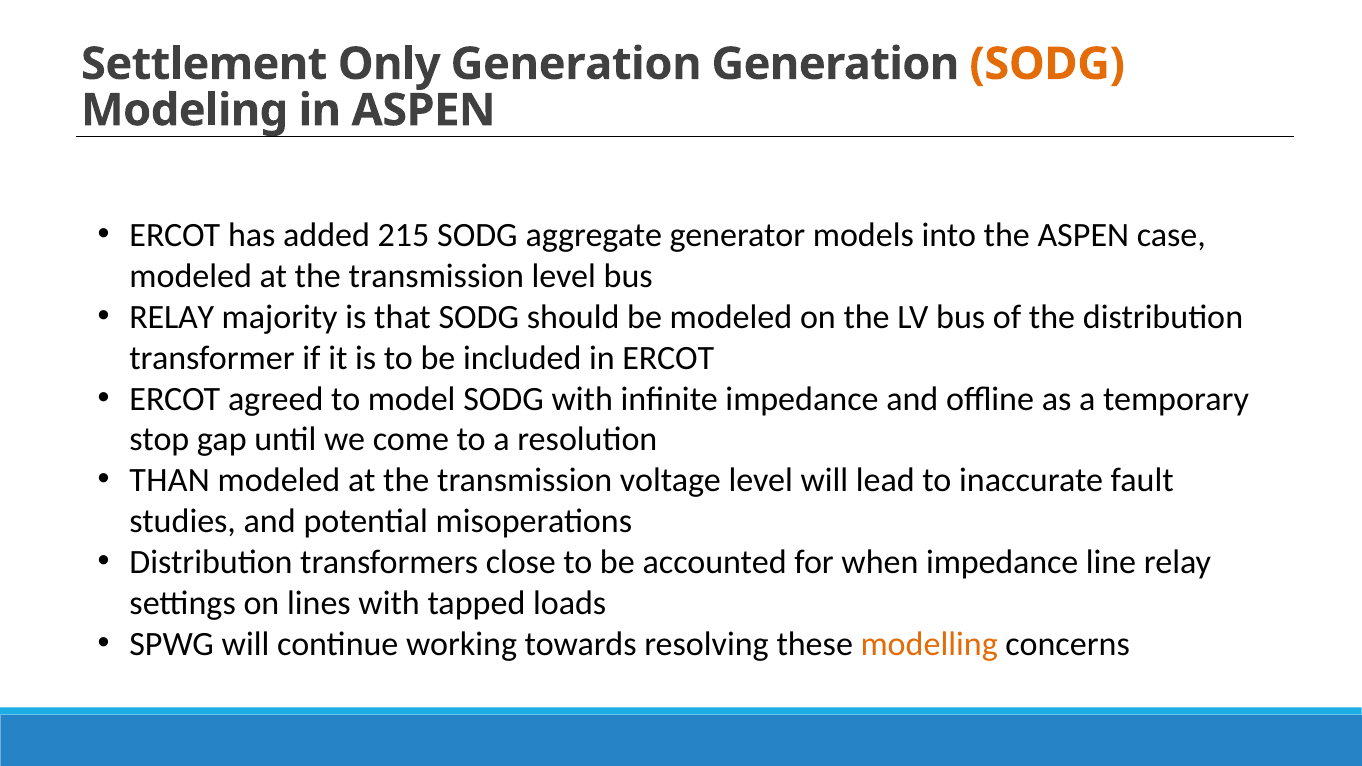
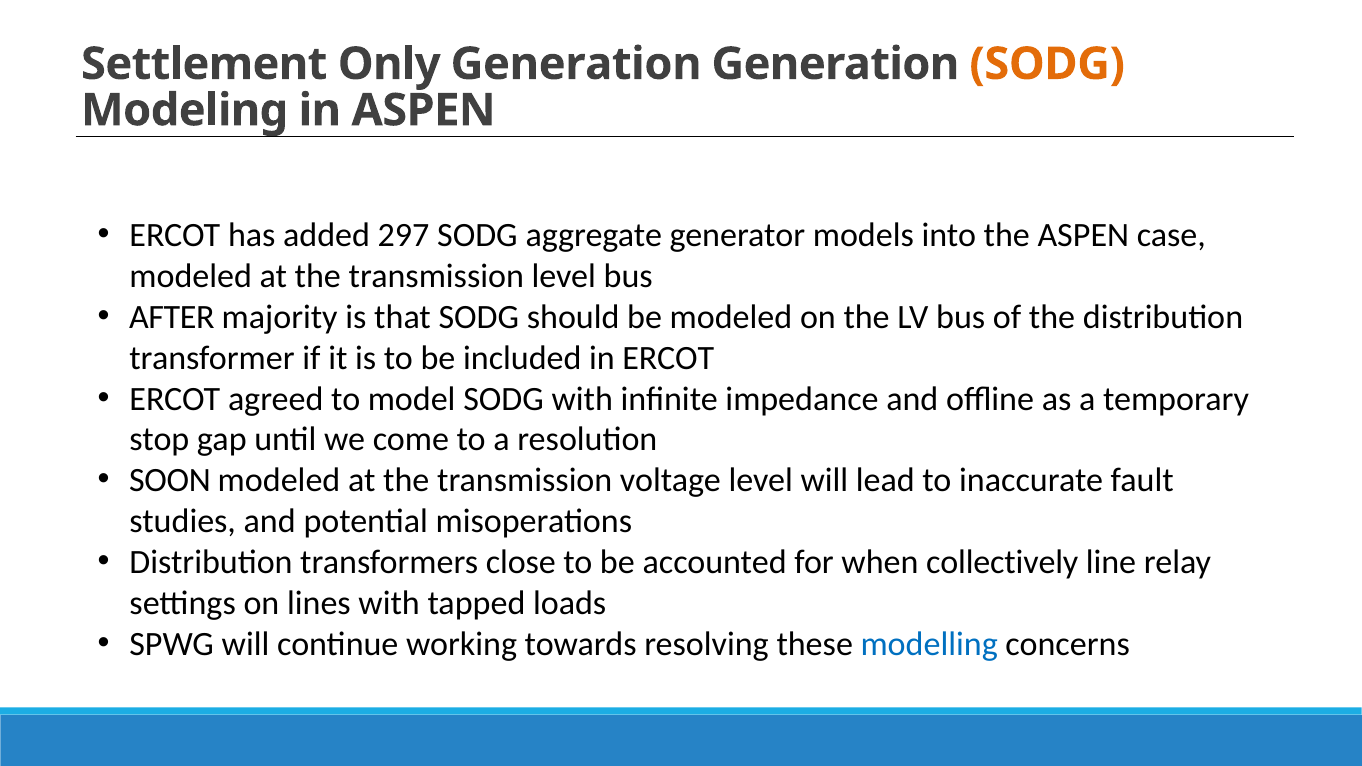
215: 215 -> 297 (404, 236)
RELAY: RELAY -> AFTER (172, 317)
THAN: THAN -> SOON (170, 481)
when impedance: impedance -> collectively (1002, 562)
modelling colour: orange -> blue (929, 644)
